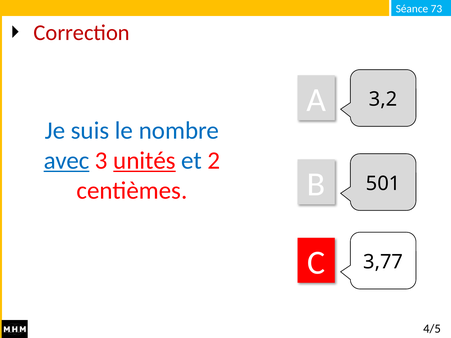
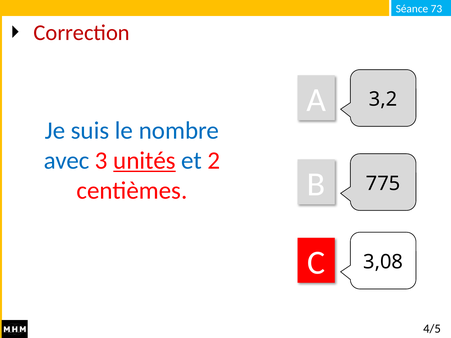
avec underline: present -> none (67, 161)
501: 501 -> 775 (383, 184)
3,77: 3,77 -> 3,08 (383, 262)
